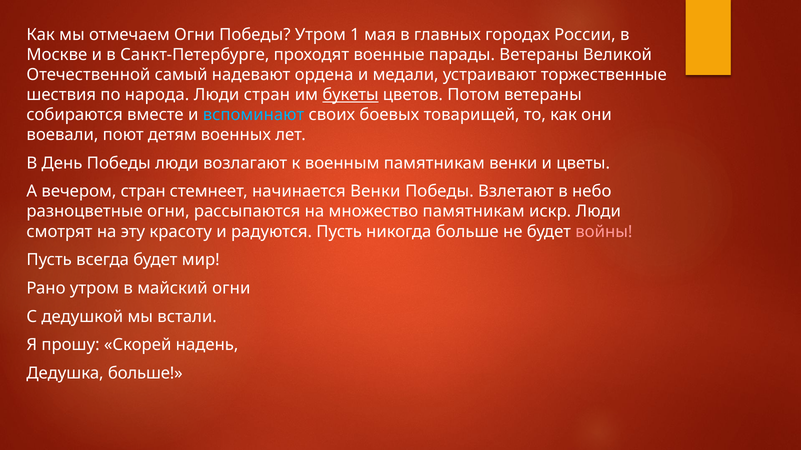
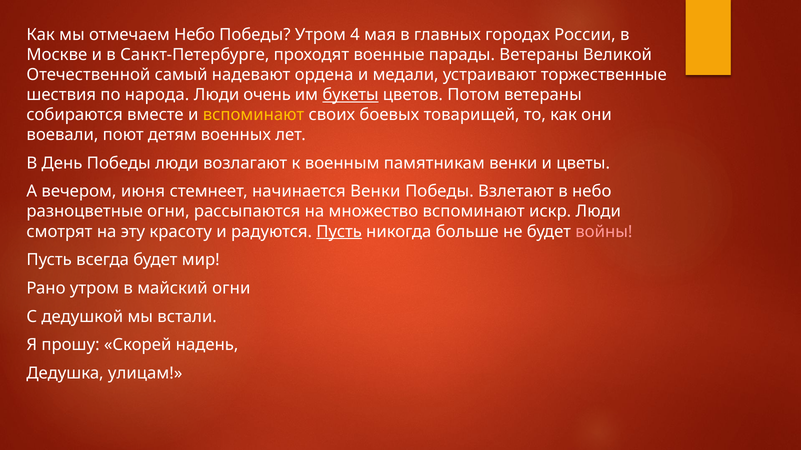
отмечаем Огни: Огни -> Небо (195, 35)
1: 1 -> 4 (355, 35)
Люди стран: стран -> очень (267, 95)
вспоминают colour: light blue -> yellow (254, 115)
вечером стран: стран -> июня (143, 192)
множество памятникам: памятникам -> вспоминают (474, 212)
Пусть underline: none -> present (339, 232)
Дедушка больше: больше -> улицам (145, 374)
